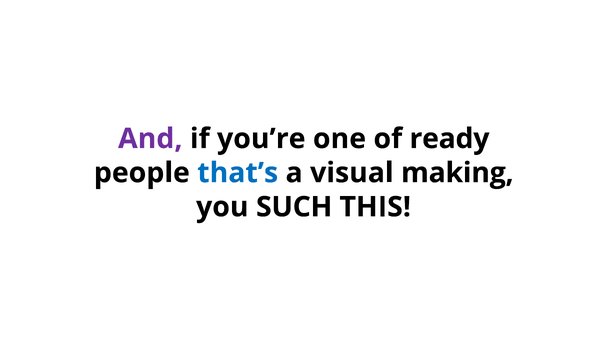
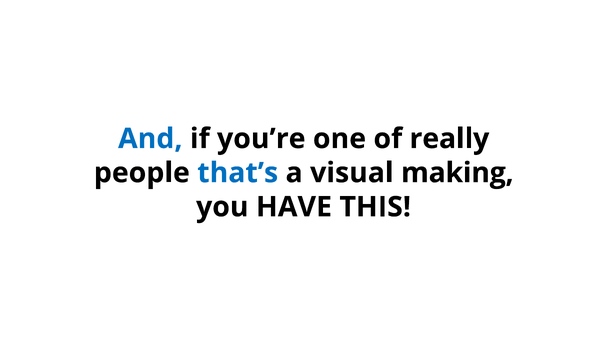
And colour: purple -> blue (150, 139)
ready: ready -> really (449, 139)
SUCH: SUCH -> HAVE (294, 207)
